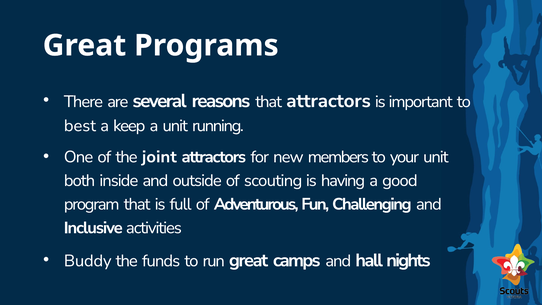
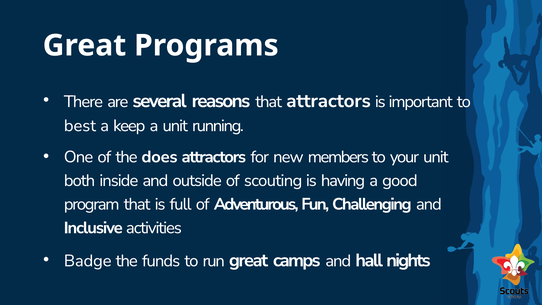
joint: joint -> does (159, 157)
Buddy: Buddy -> Badge (88, 261)
